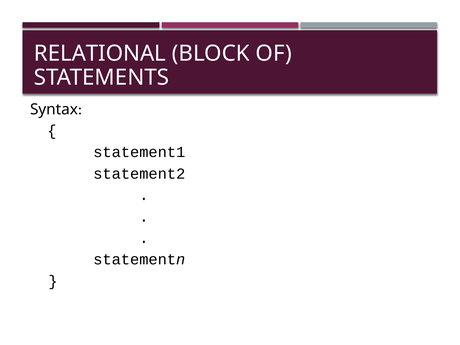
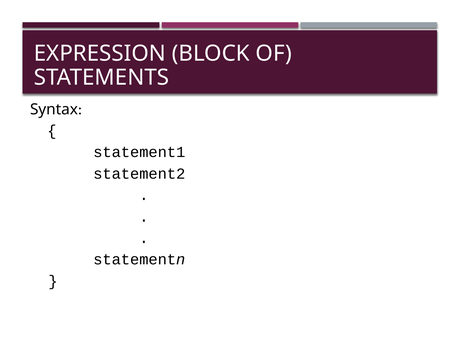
RELATIONAL: RELATIONAL -> EXPRESSION (100, 53)
